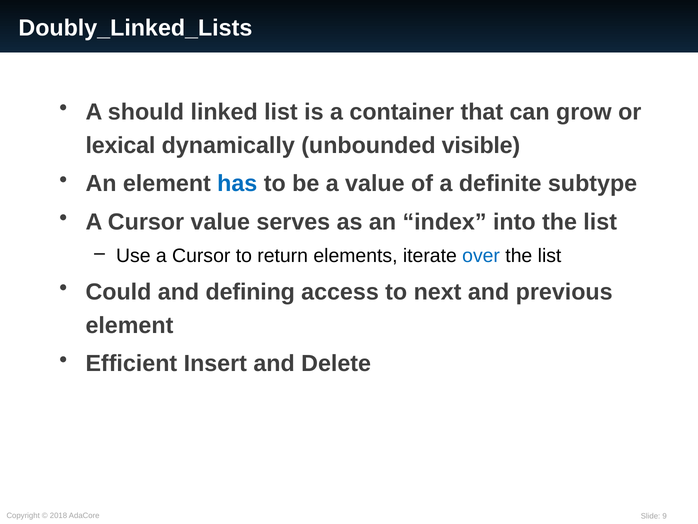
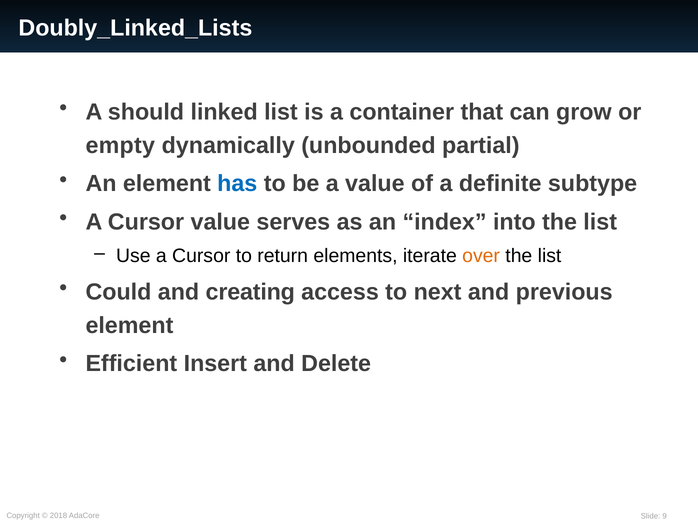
lexical: lexical -> empty (120, 145)
visible: visible -> partial (481, 145)
over colour: blue -> orange (481, 256)
defining: defining -> creating (250, 292)
